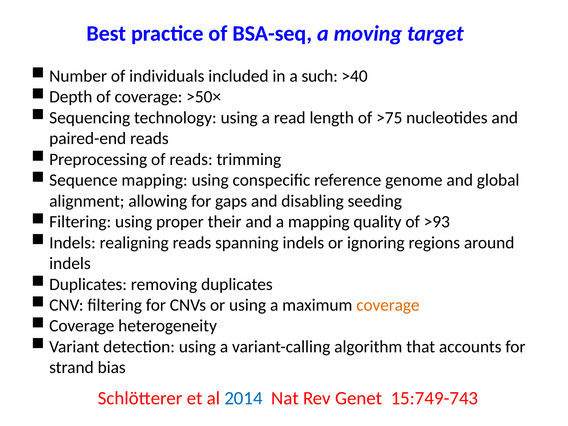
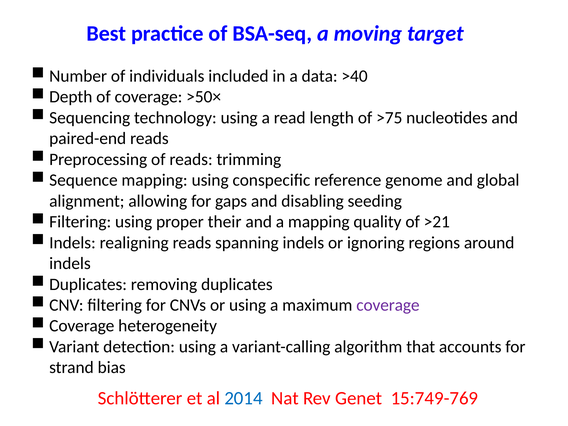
such: such -> data (320, 76)
>93: >93 -> >21 (437, 222)
coverage colour: orange -> purple (388, 305)
15:749-743: 15:749-743 -> 15:749-769 (434, 398)
